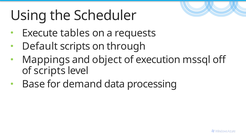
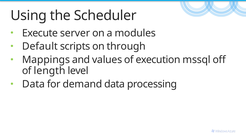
tables: tables -> server (75, 33)
requests: requests -> modules (135, 33)
object: object -> values (107, 60)
of scripts: scripts -> length (50, 71)
Base: Base -> Data (33, 84)
